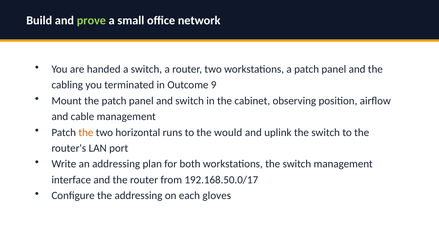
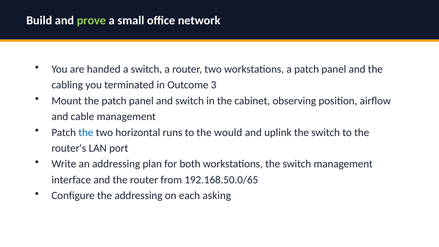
9: 9 -> 3 (214, 85)
the colour: orange -> blue (86, 132)
192.168.50.0/17: 192.168.50.0/17 -> 192.168.50.0/65 (221, 180)
gloves: gloves -> asking (217, 196)
